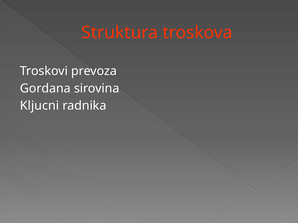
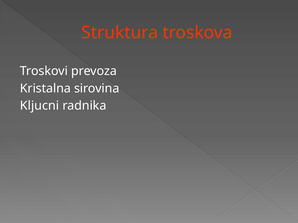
Gordana: Gordana -> Kristalna (45, 89)
